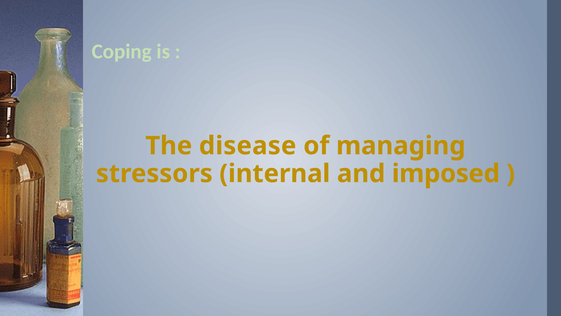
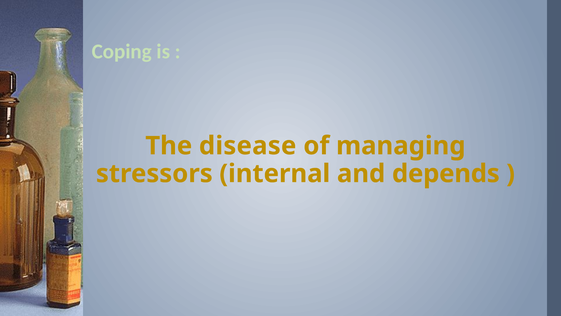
imposed: imposed -> depends (446, 173)
